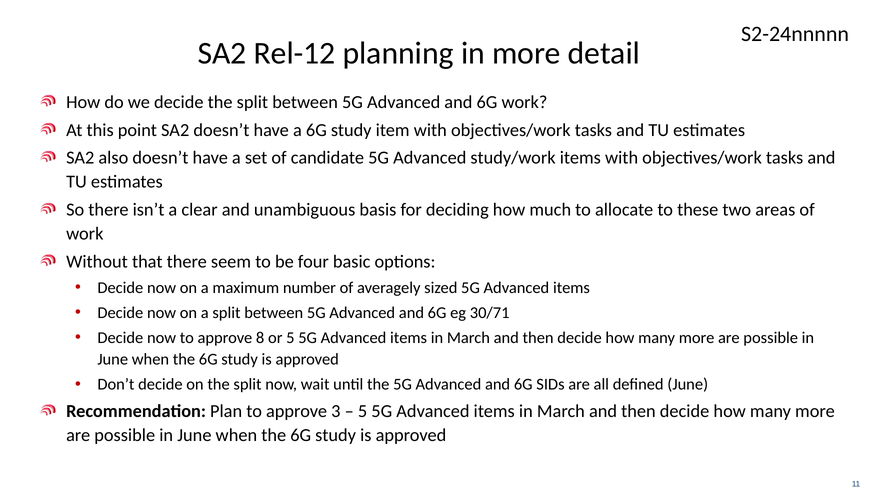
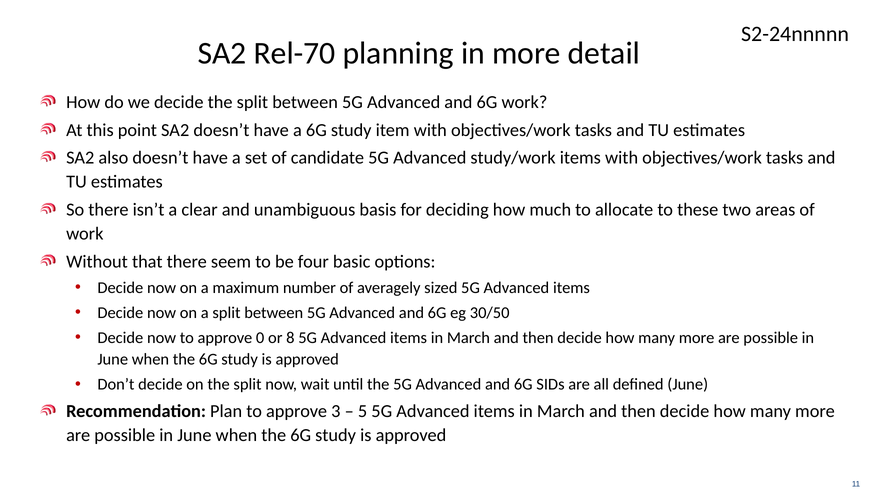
Rel-12: Rel-12 -> Rel-70 (295, 53)
30/71: 30/71 -> 30/50 (490, 313)
8: 8 -> 0 (260, 338)
or 5: 5 -> 8 (290, 338)
